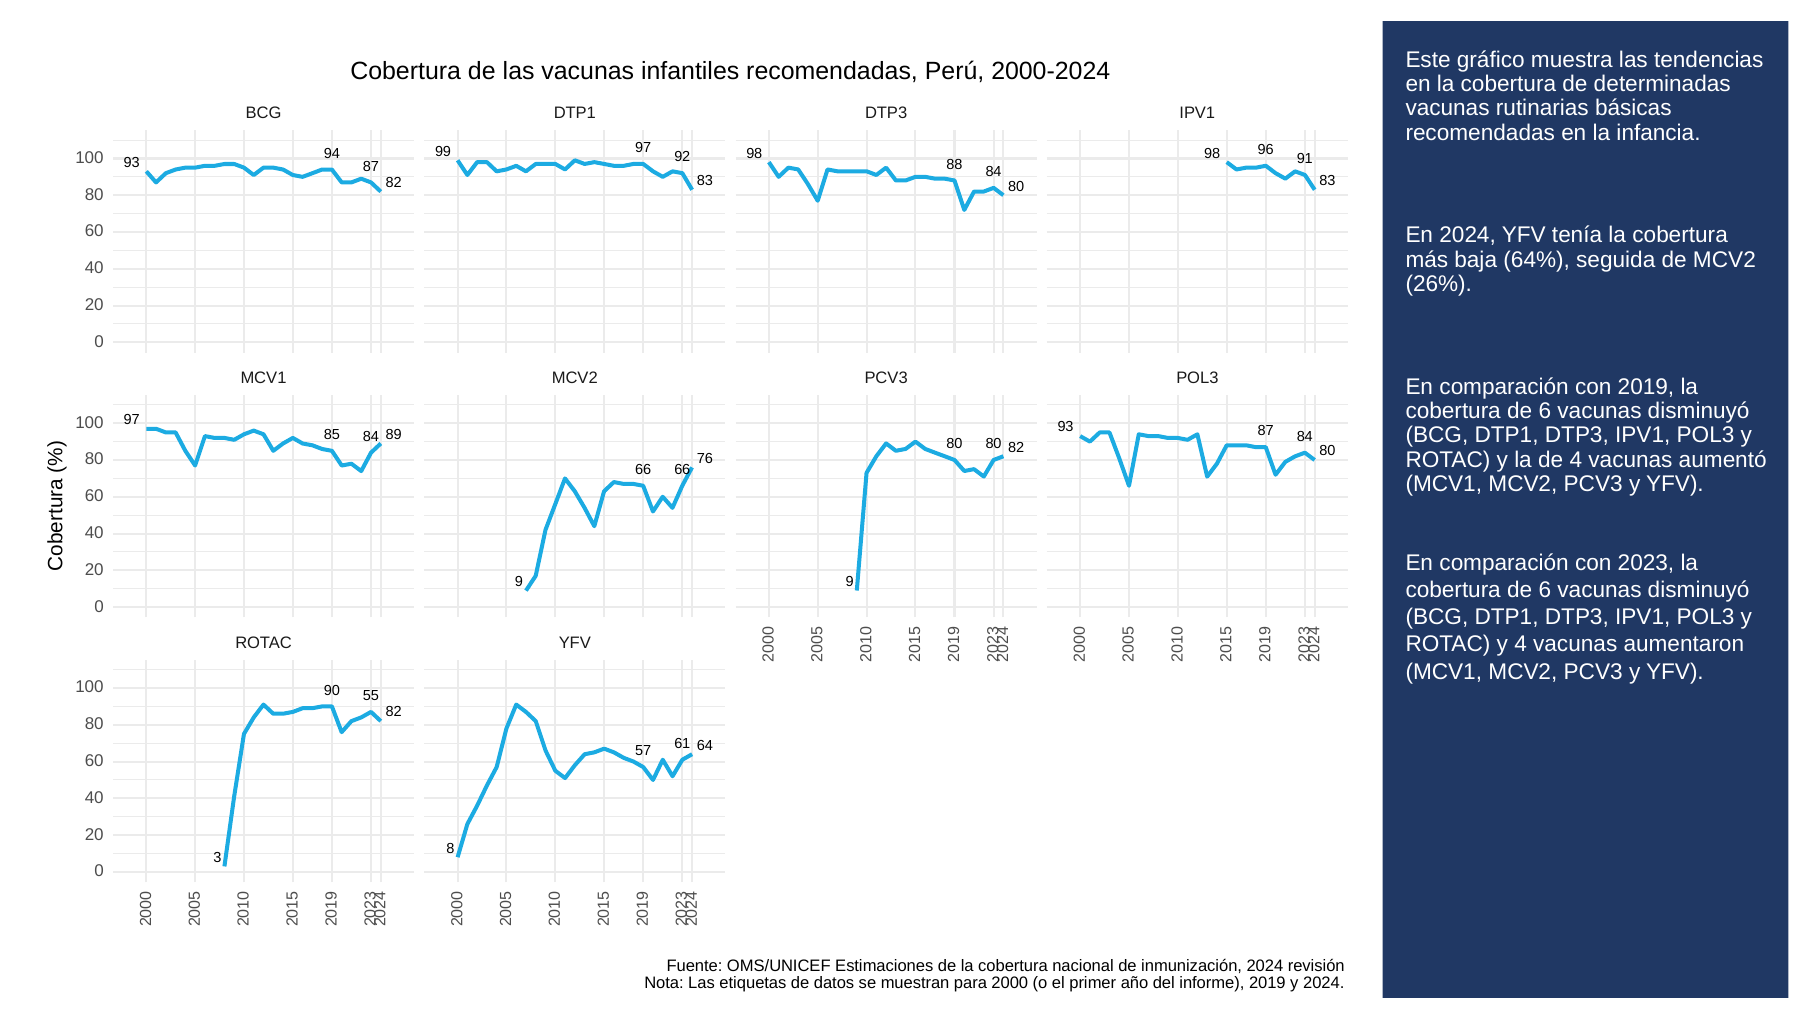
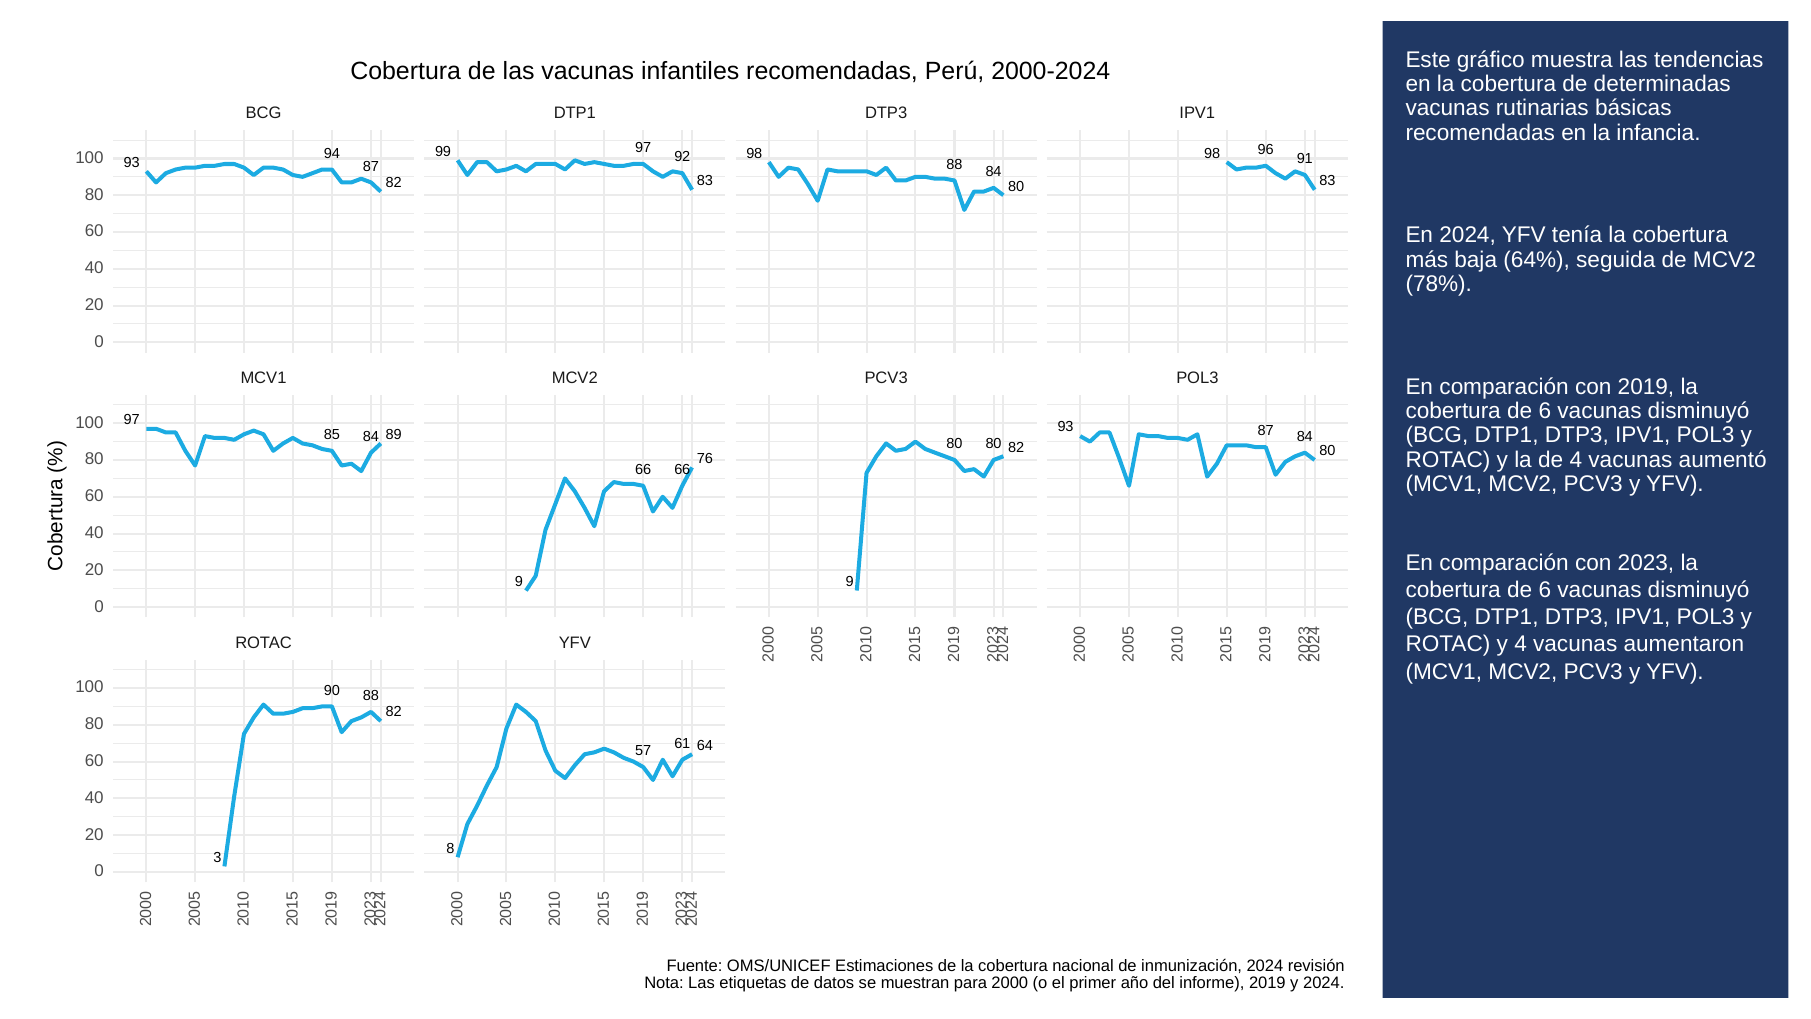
26%: 26% -> 78% (1439, 284)
90 55: 55 -> 88 (371, 696)
